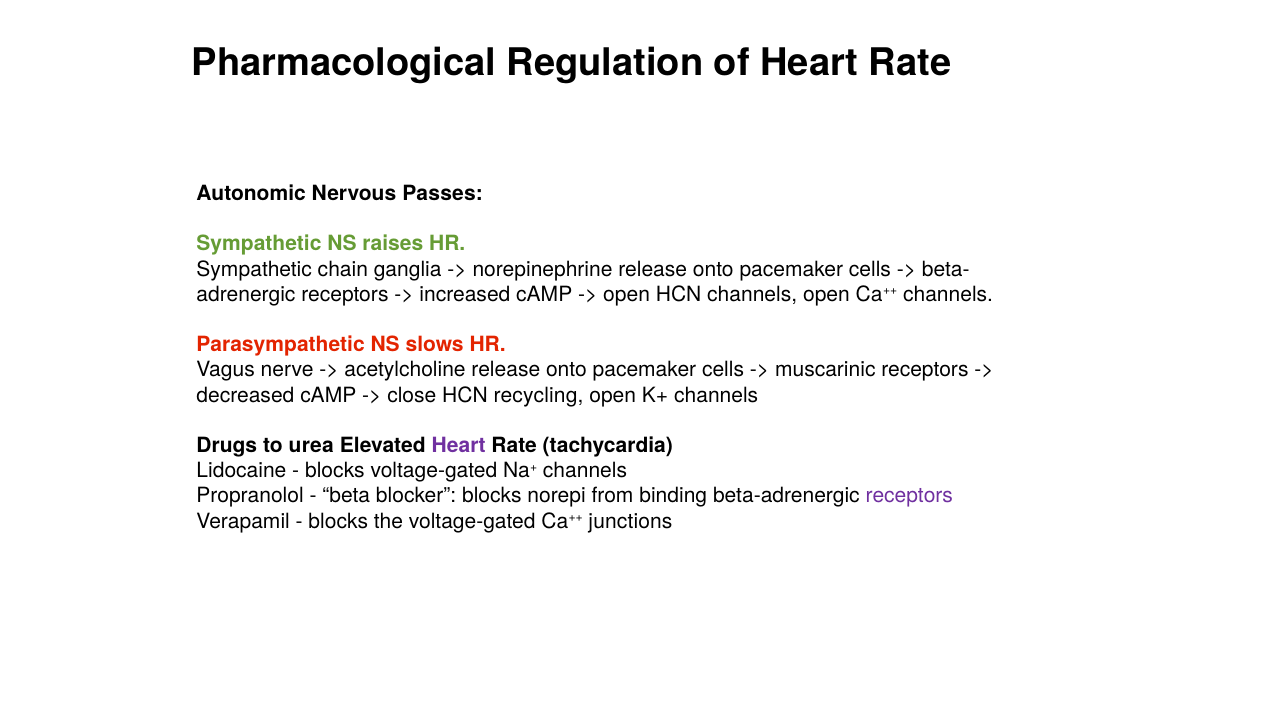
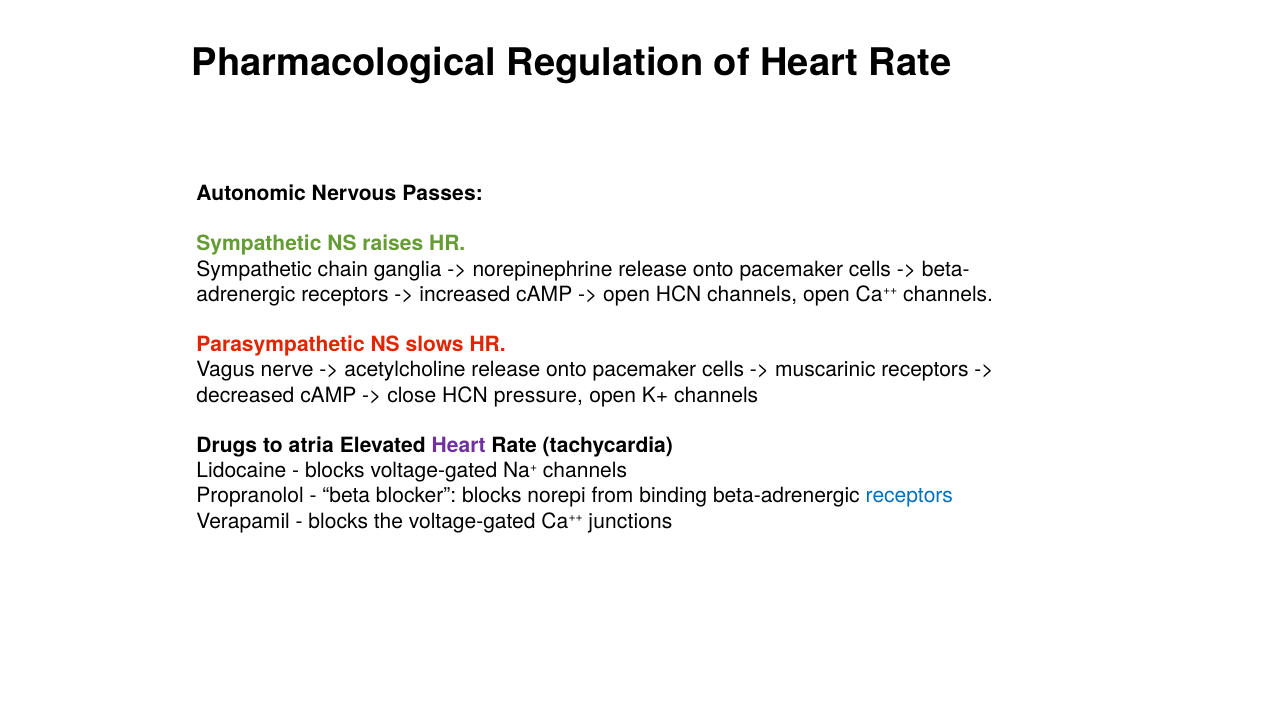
recycling: recycling -> pressure (538, 395)
urea: urea -> atria (311, 446)
receptors colour: purple -> blue (909, 496)
